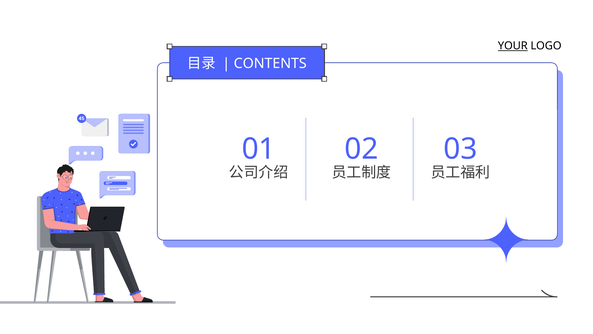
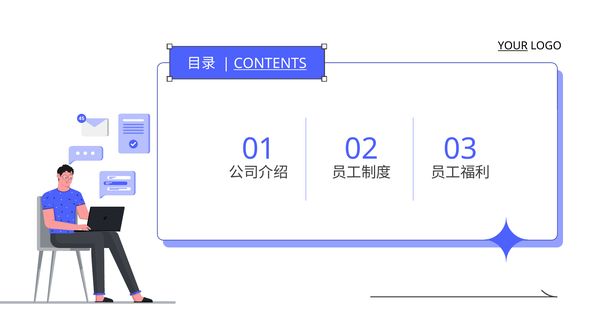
CONTENTS underline: none -> present (270, 64)
